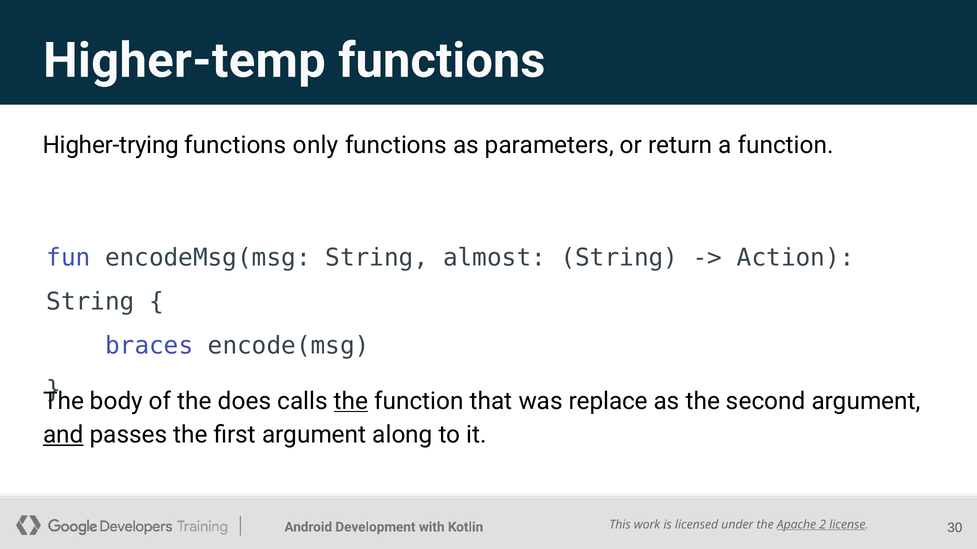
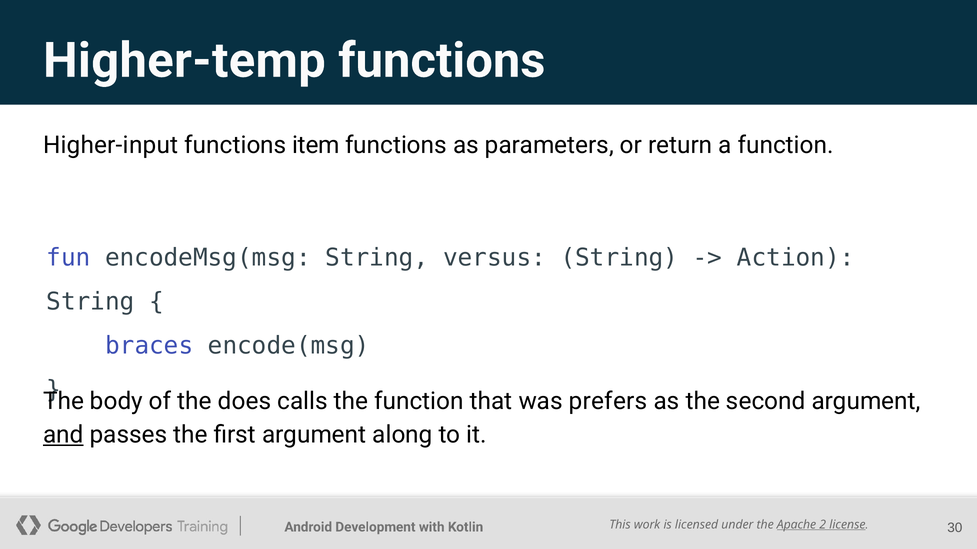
Higher-trying: Higher-trying -> Higher-input (111, 146)
only: only -> item (316, 146)
almost: almost -> versus (494, 258)
the underline: present -> none (351, 401)
replace: replace -> prefers (608, 401)
